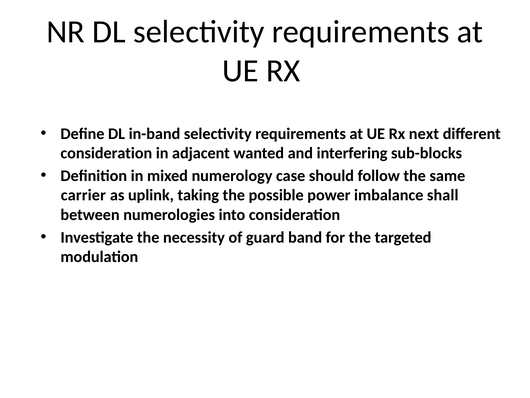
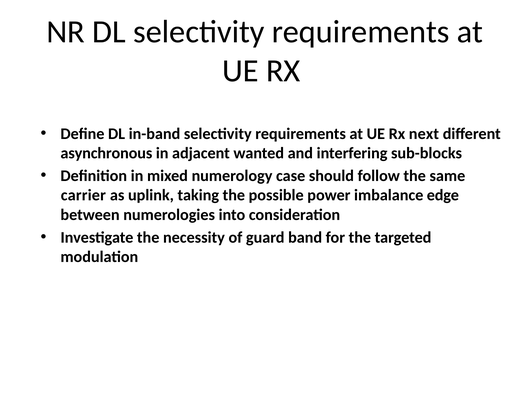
consideration: consideration -> asynchronous (106, 153)
shall: shall -> edge (443, 195)
